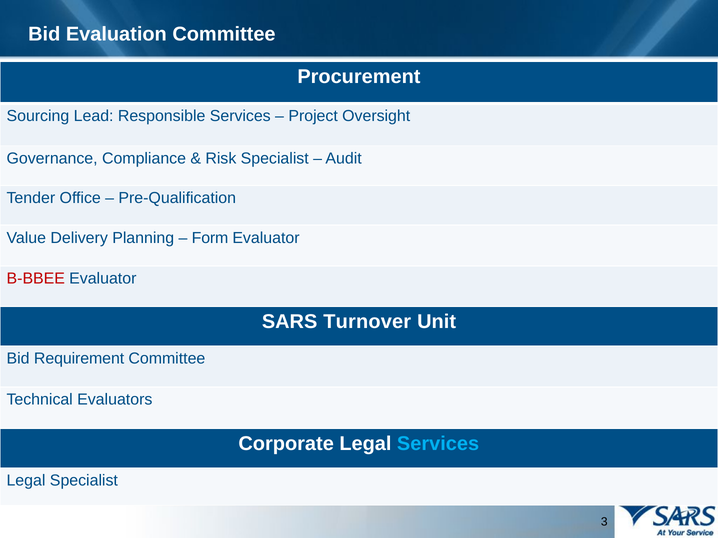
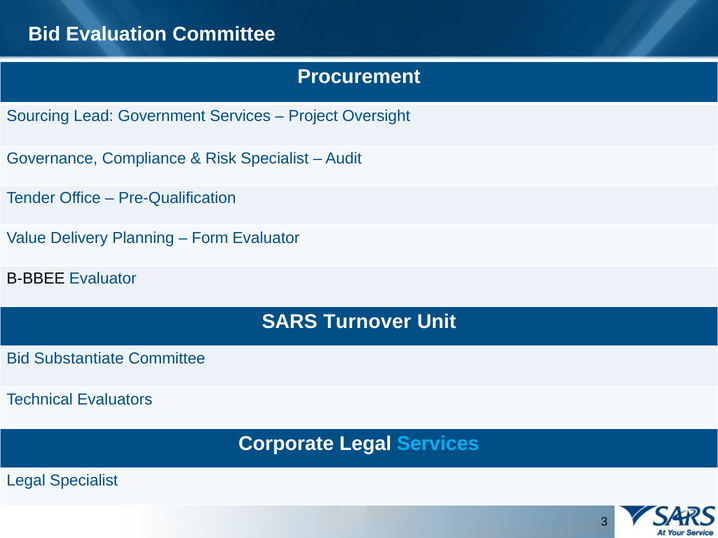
Responsible: Responsible -> Government (162, 116)
B-BBEE colour: red -> black (36, 279)
Requirement: Requirement -> Substantiate (79, 359)
